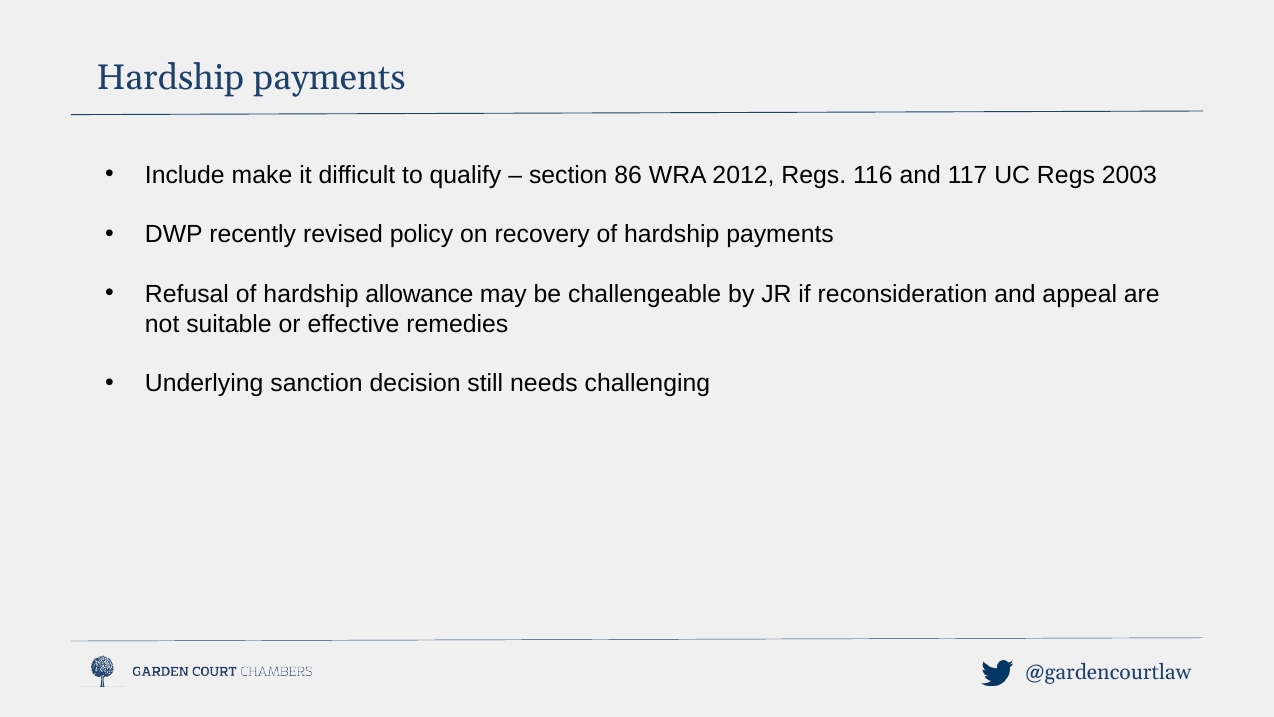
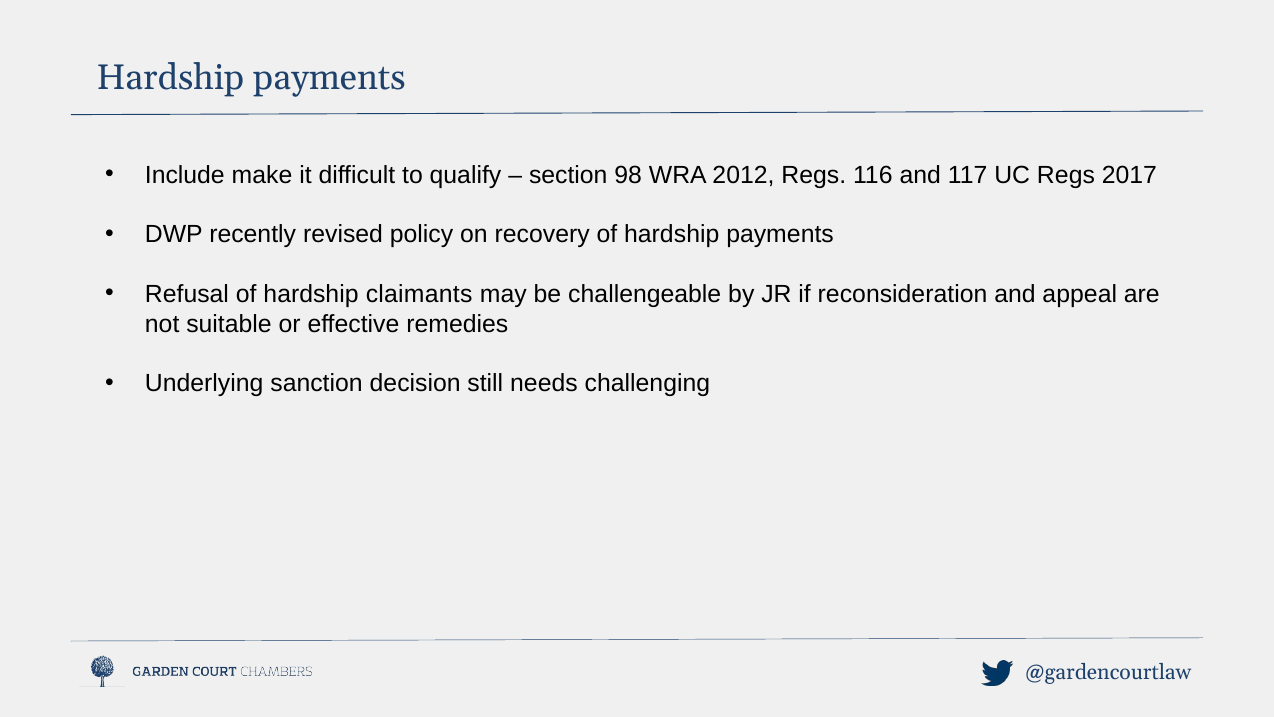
86: 86 -> 98 (628, 175)
2003: 2003 -> 2017 (1129, 175)
allowance: allowance -> claimants (419, 294)
